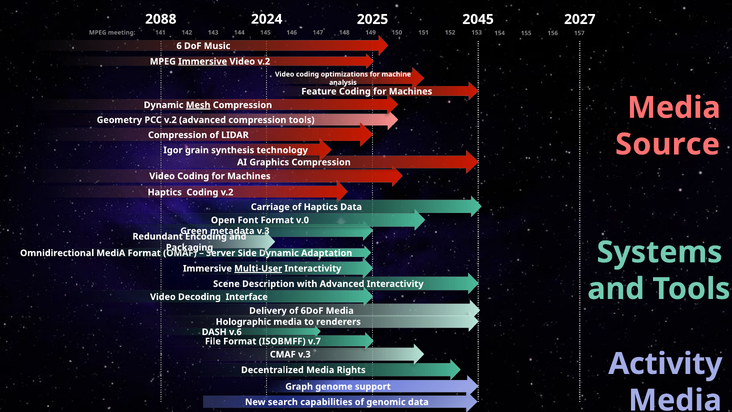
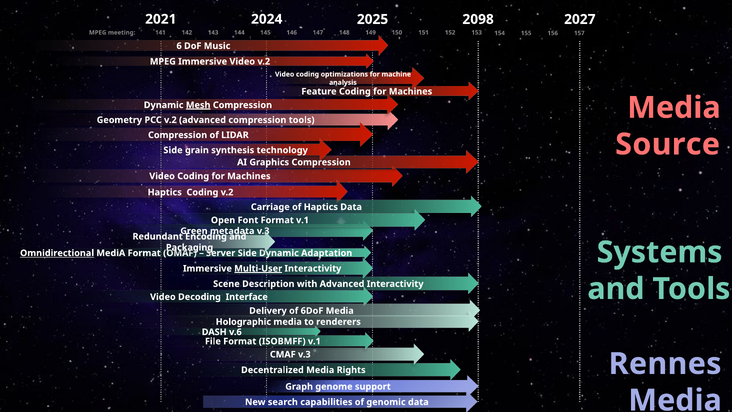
2088: 2088 -> 2021 (161, 19)
2045: 2045 -> 2098 (478, 19)
Immersive underline: present -> none (203, 61)
Igor: Igor -> Side (173, 150)
Format v.0: v.0 -> v.1 (302, 220)
Omnidirectional underline: none -> present (57, 253)
ISOBMFF v.7: v.7 -> v.1 (314, 341)
Activity: Activity -> Rennes (665, 364)
